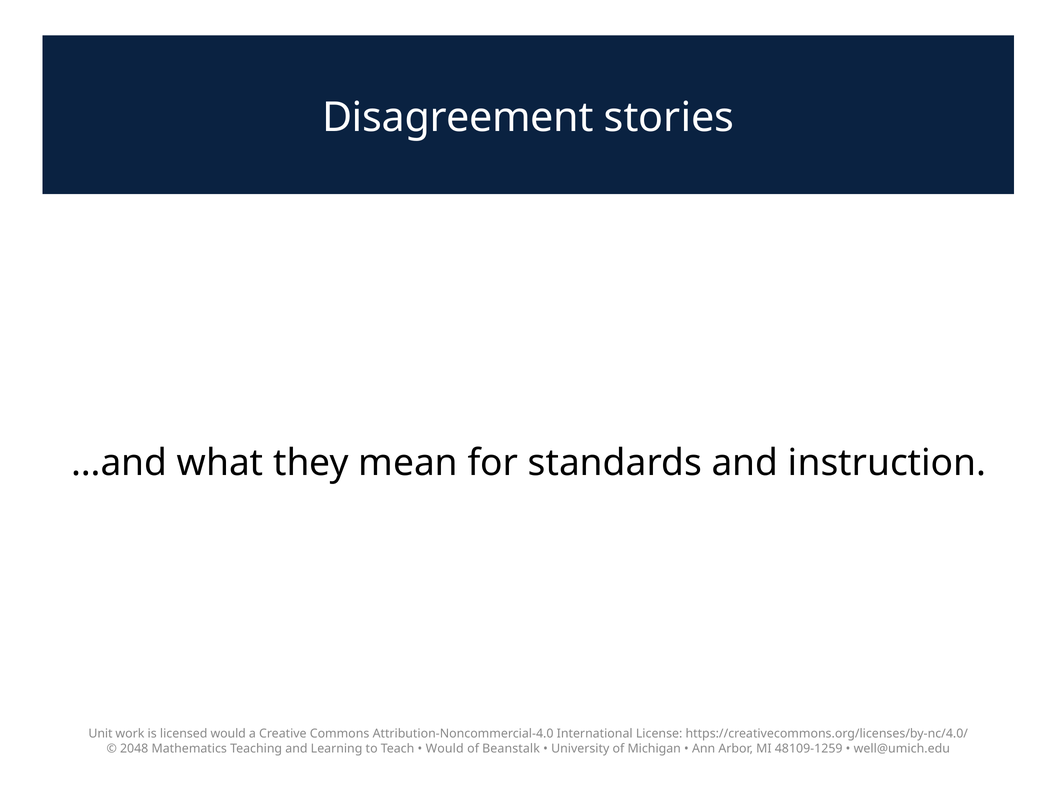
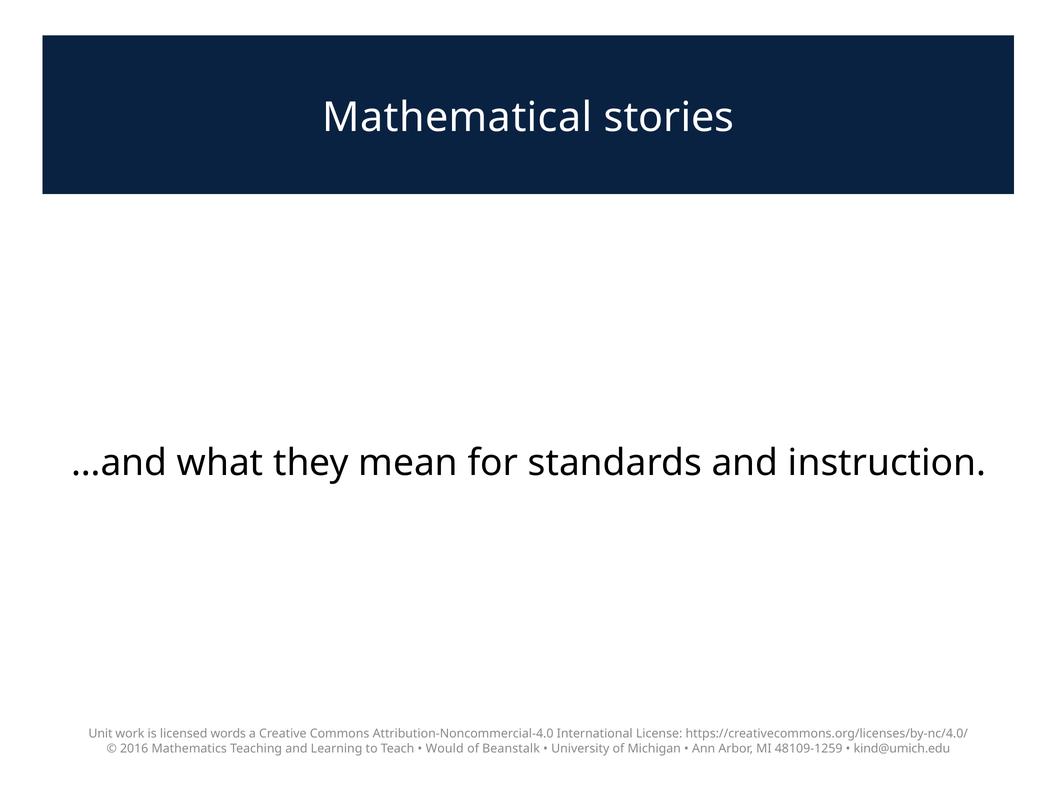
Disagreement: Disagreement -> Mathematical (457, 118)
licensed would: would -> words (228, 733)
2048: 2048 -> 2016 (134, 748)
well@umich.edu: well@umich.edu -> kind@umich.edu (902, 748)
